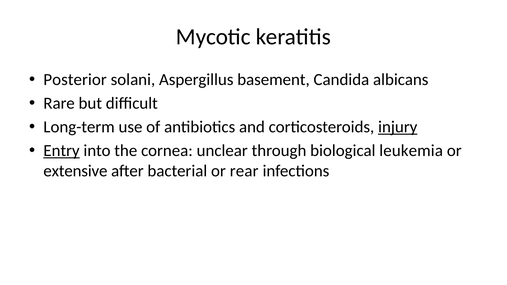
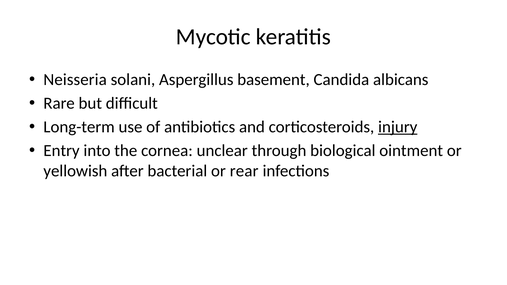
Posterior: Posterior -> Neisseria (75, 80)
Entry underline: present -> none (62, 151)
leukemia: leukemia -> ointment (411, 151)
extensive: extensive -> yellowish (75, 171)
